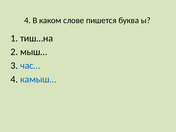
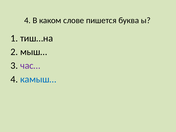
час… colour: blue -> purple (30, 66)
